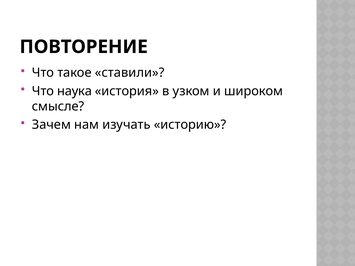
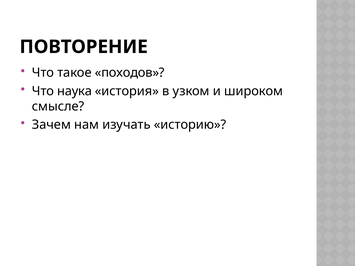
ставили: ставили -> походов (130, 73)
